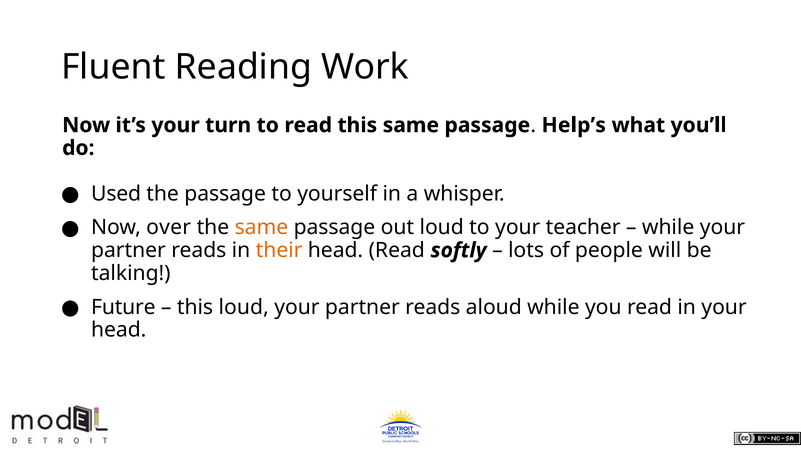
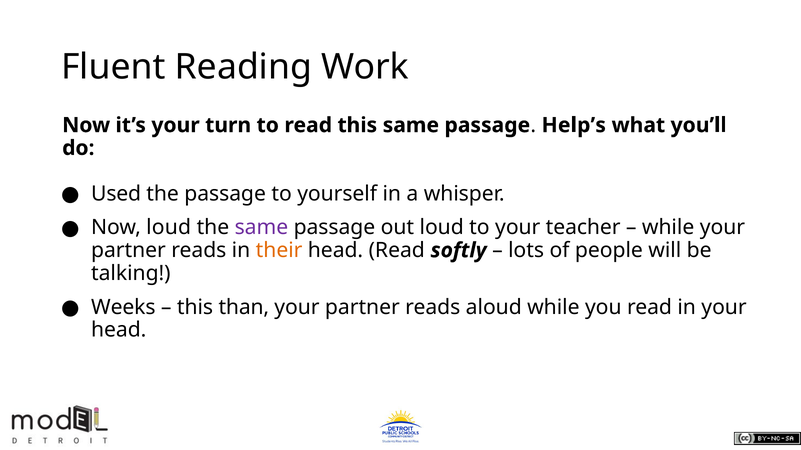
Now over: over -> loud (169, 228)
same colour: orange -> purple (261, 228)
Future: Future -> Weeks (123, 307)
this loud: loud -> than (244, 307)
